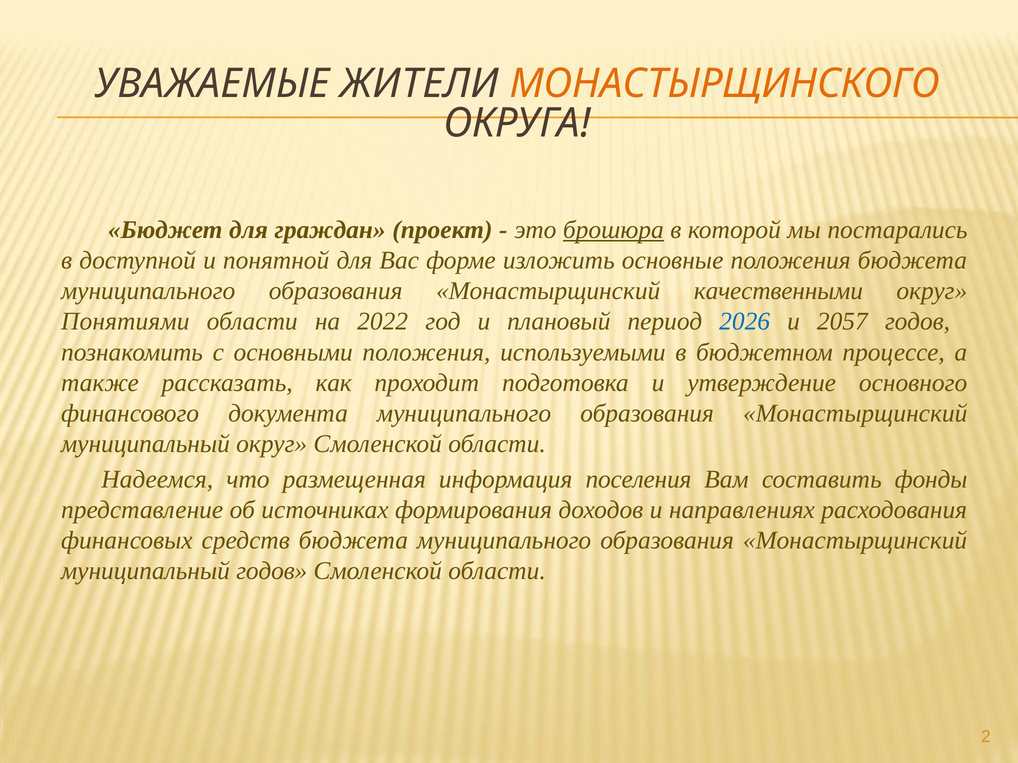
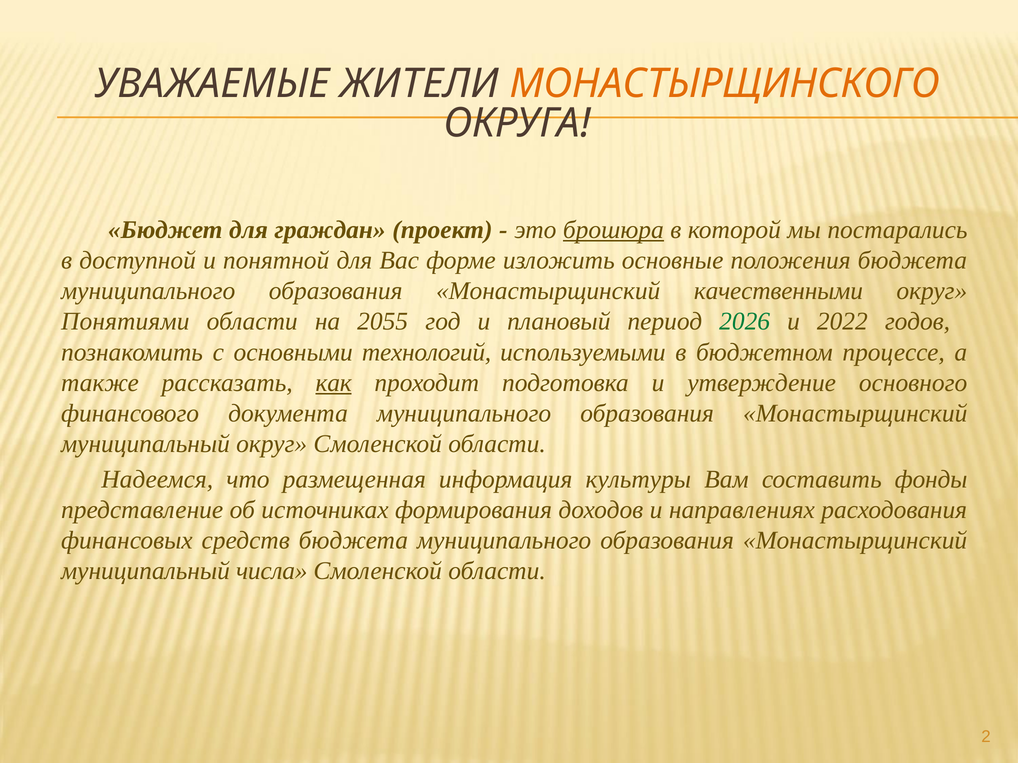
2022: 2022 -> 2055 (383, 322)
2026 colour: blue -> green (745, 322)
2057: 2057 -> 2022 (842, 322)
основными положения: положения -> технологий (427, 352)
как underline: none -> present (334, 383)
поселения: поселения -> культуры (638, 480)
муниципальный годов: годов -> числа (272, 571)
